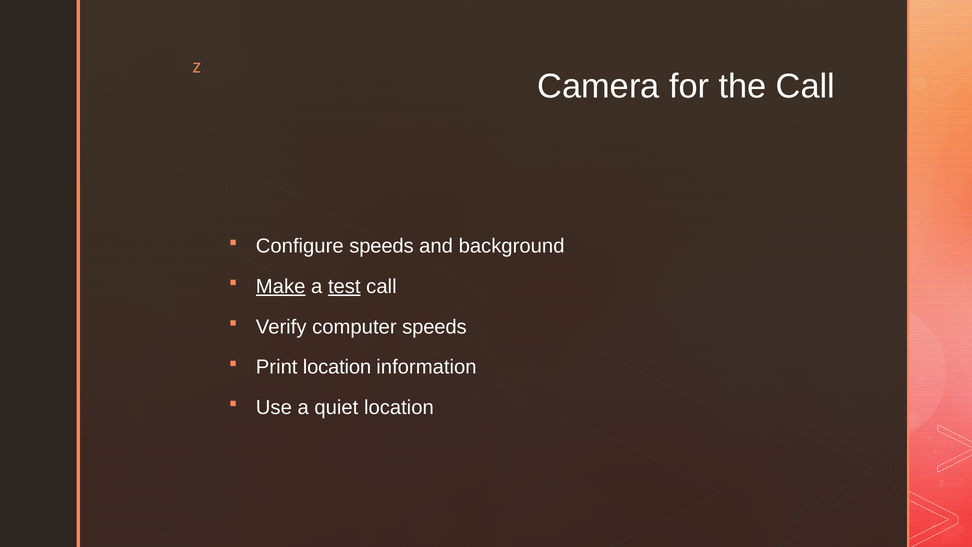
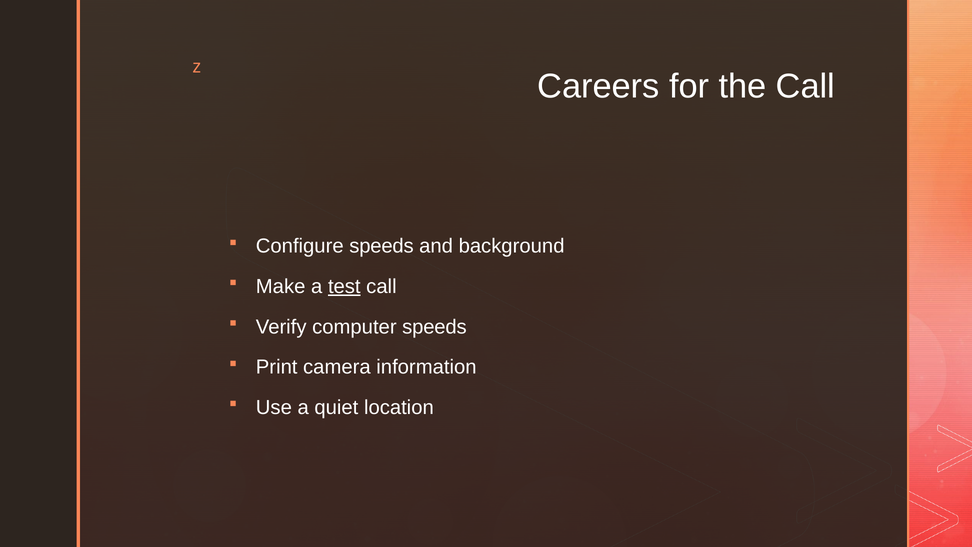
Camera: Camera -> Careers (598, 86)
Make underline: present -> none (281, 286)
Print location: location -> camera (337, 367)
